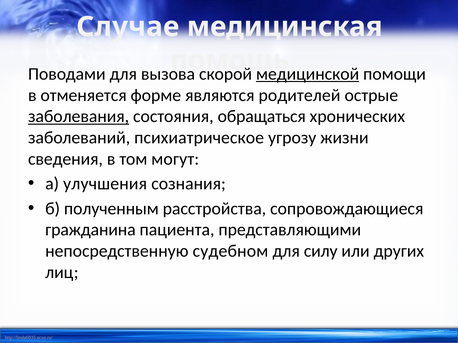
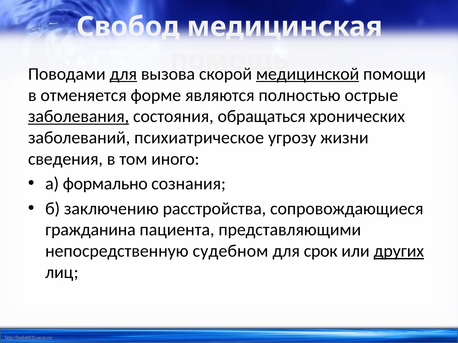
Случае: Случае -> Свобод (128, 27)
для underline: none -> present (123, 74)
родителей: родителей -> полностью (300, 95)
могут: могут -> иного (175, 159)
улучшения: улучшения -> формально (105, 184)
полученным: полученным -> заключению (111, 209)
силу: силу -> срок (321, 251)
других underline: none -> present (399, 251)
